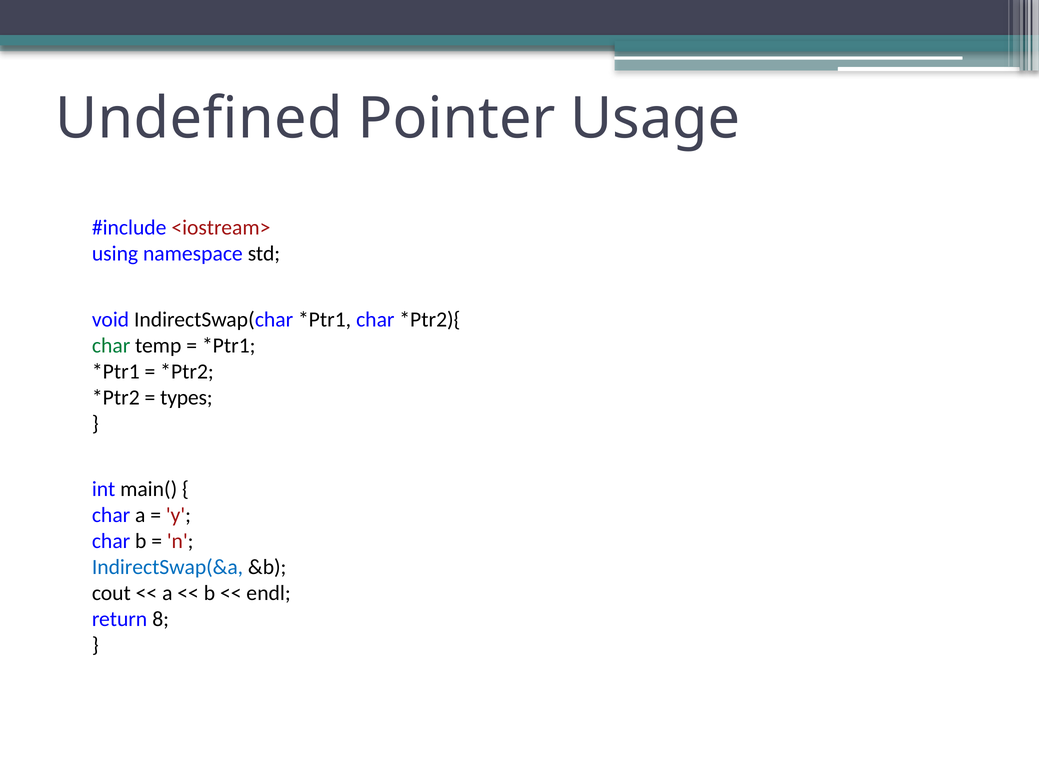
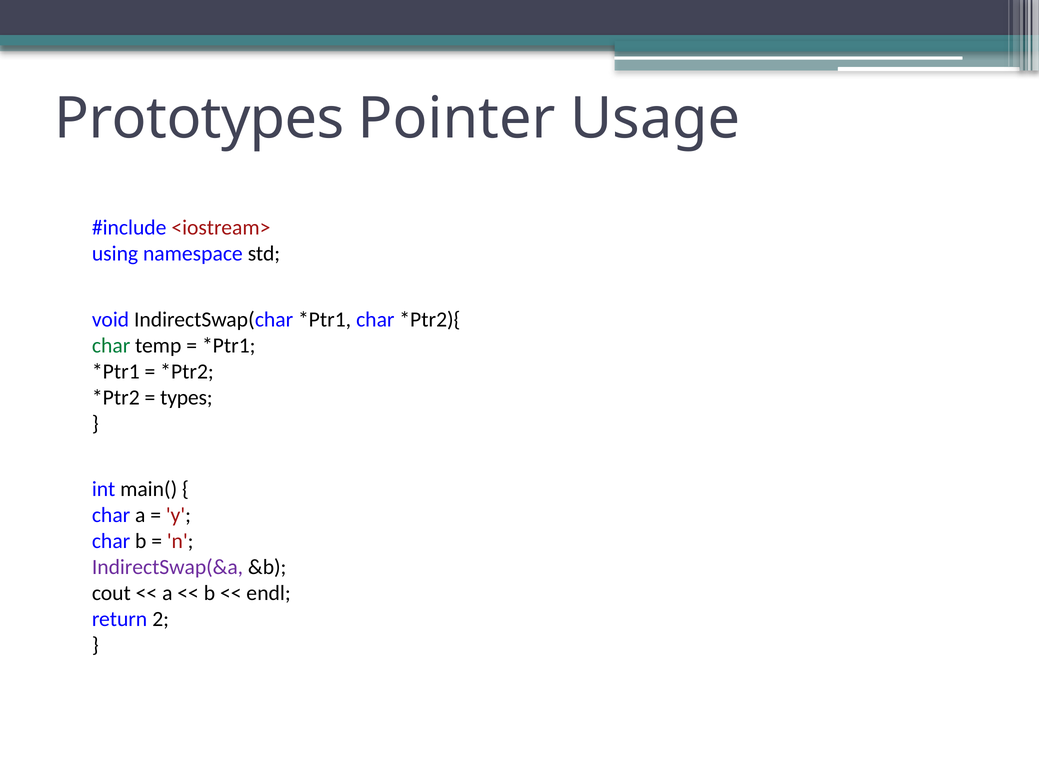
Undefined: Undefined -> Prototypes (199, 119)
IndirectSwap(&a colour: blue -> purple (168, 567)
8: 8 -> 2 (161, 619)
